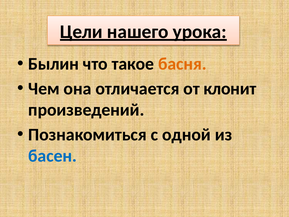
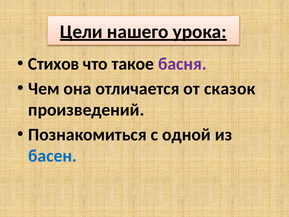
Былин: Былин -> Стихов (54, 64)
басня colour: orange -> purple (182, 64)
клонит: клонит -> сказок (230, 89)
